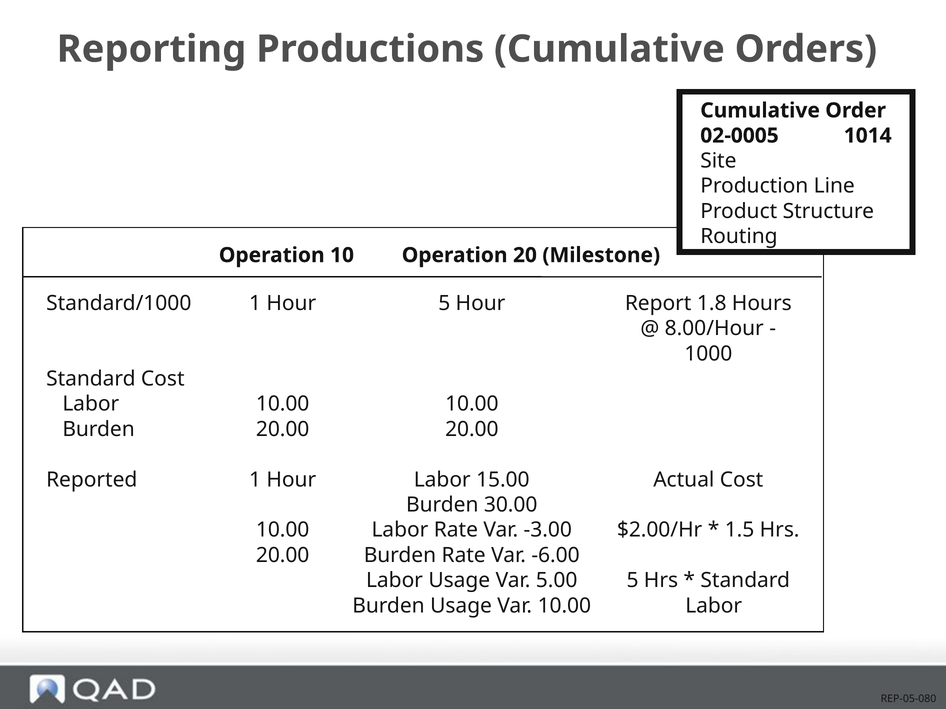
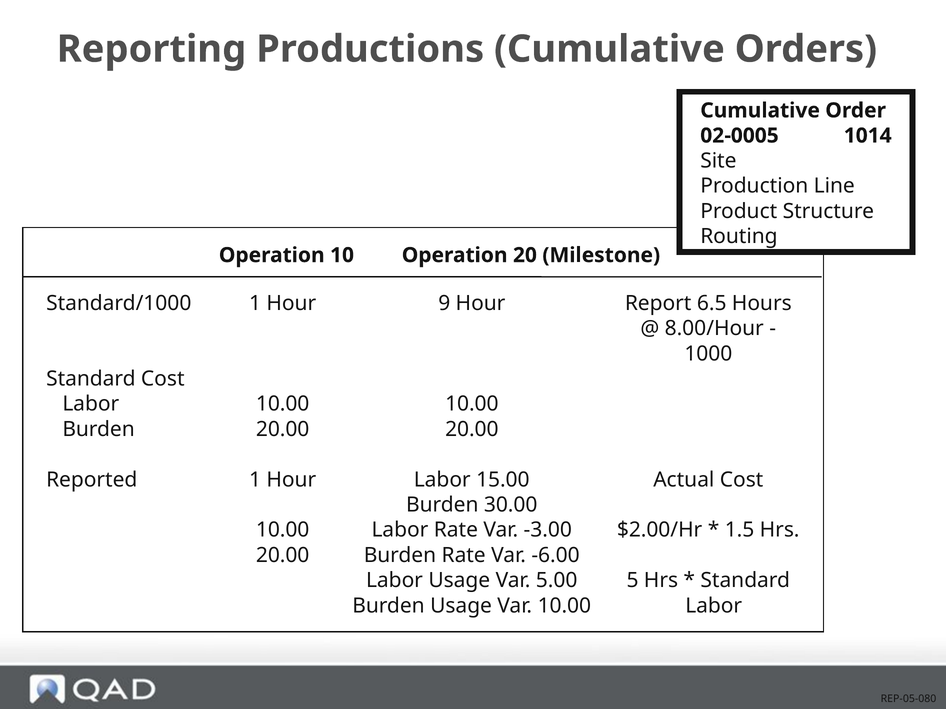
Hour 5: 5 -> 9 (444, 303)
1.8: 1.8 -> 6.5 (712, 303)
